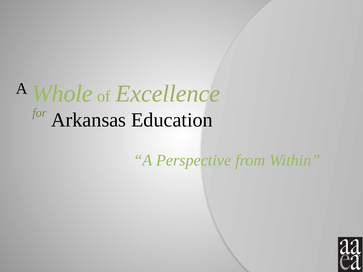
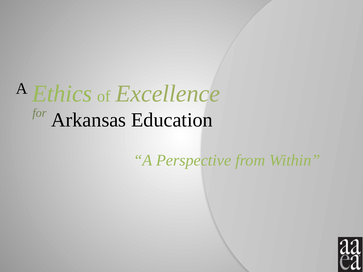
Whole: Whole -> Ethics (62, 94)
